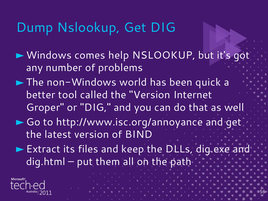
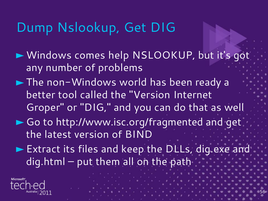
quick: quick -> ready (208, 82)
http://www.isc.org/annoyance: http://www.isc.org/annoyance -> http://www.isc.org/fragmented (130, 122)
